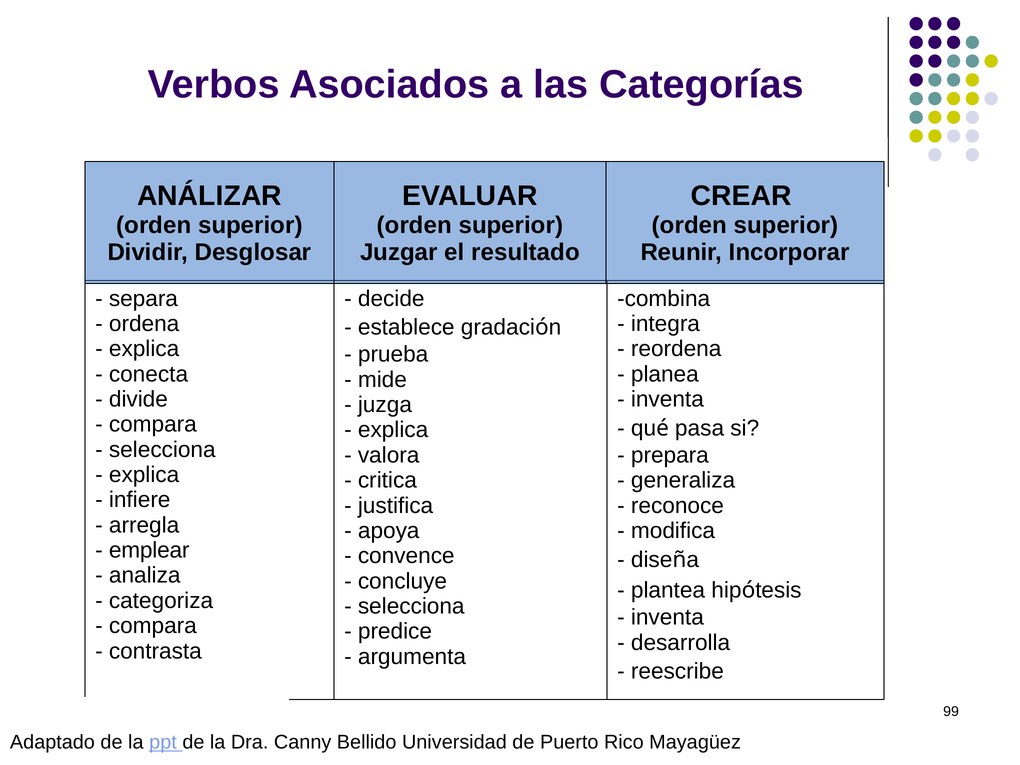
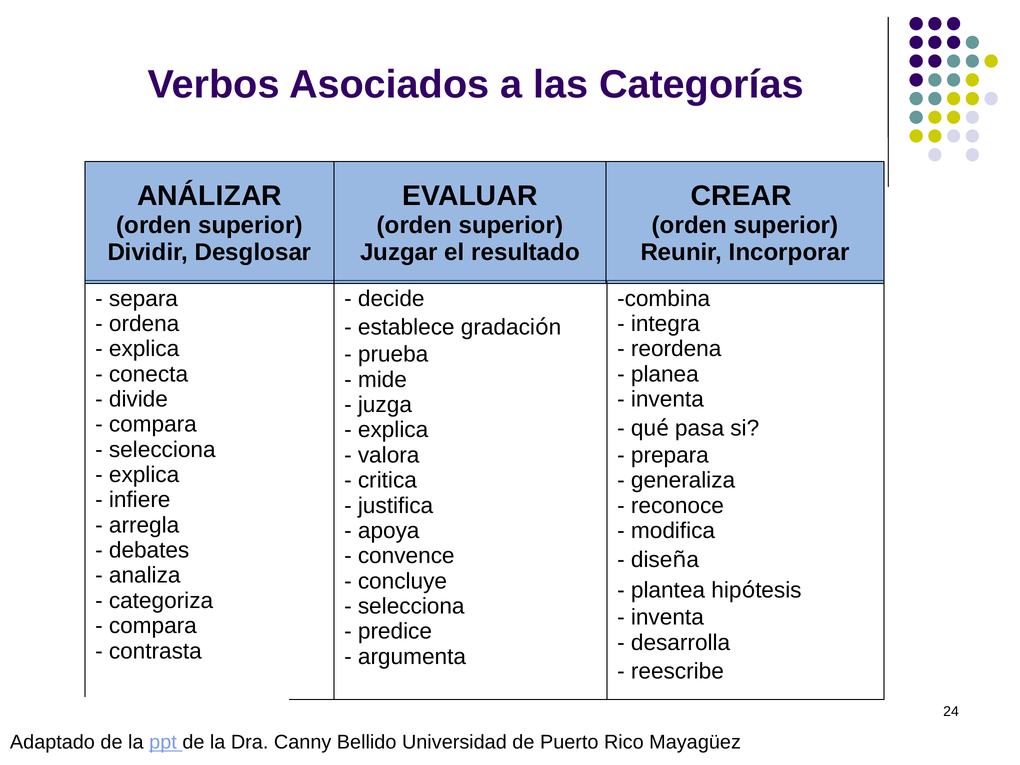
emplear: emplear -> debates (149, 550)
99: 99 -> 24 (951, 712)
